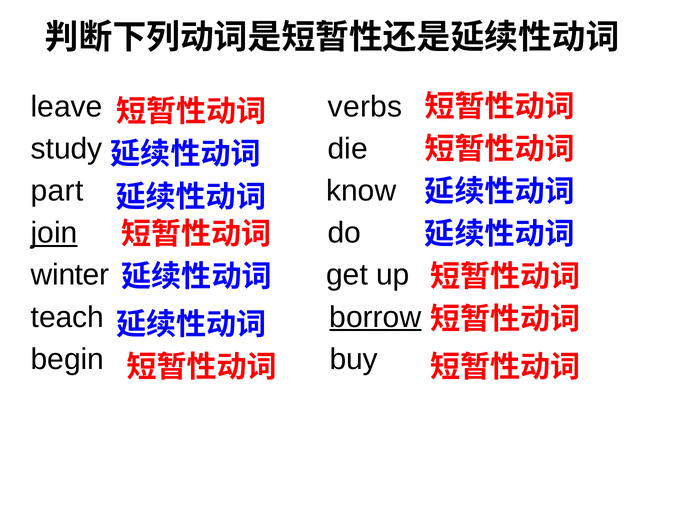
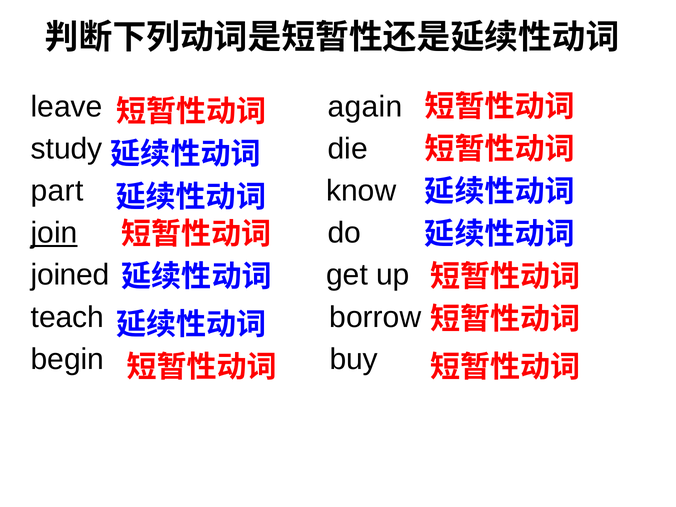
verbs: verbs -> again (365, 107)
winter: winter -> joined (70, 275)
borrow underline: present -> none (375, 317)
